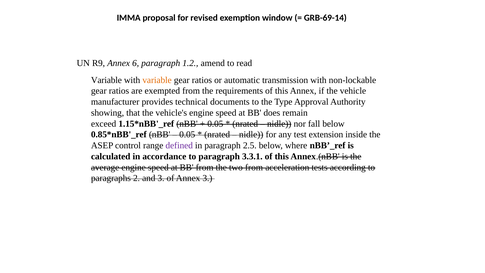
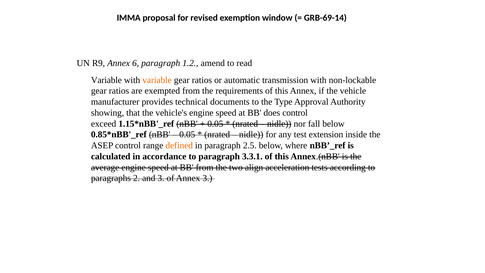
does remain: remain -> control (295, 113)
defined colour: purple -> orange (179, 145)
two from: from -> align (254, 167)
